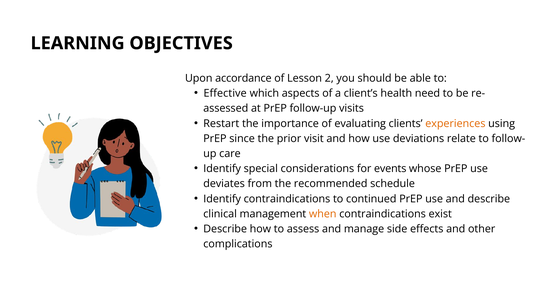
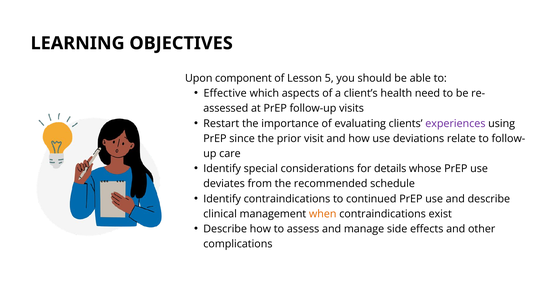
accordance: accordance -> component (243, 78)
2: 2 -> 5 (329, 78)
experiences colour: orange -> purple (455, 123)
events: events -> details (390, 168)
